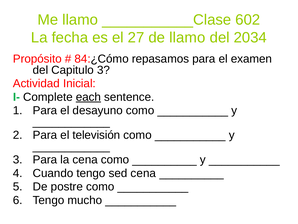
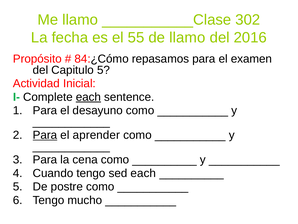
602: 602 -> 302 (248, 20)
27: 27 -> 55 (136, 38)
2034: 2034 -> 2016 (250, 38)
Capitulo 3: 3 -> 5 (103, 70)
Para underline: none -> present (45, 135)
televisión: televisión -> aprender (96, 135)
sed cena: cena -> each (143, 173)
